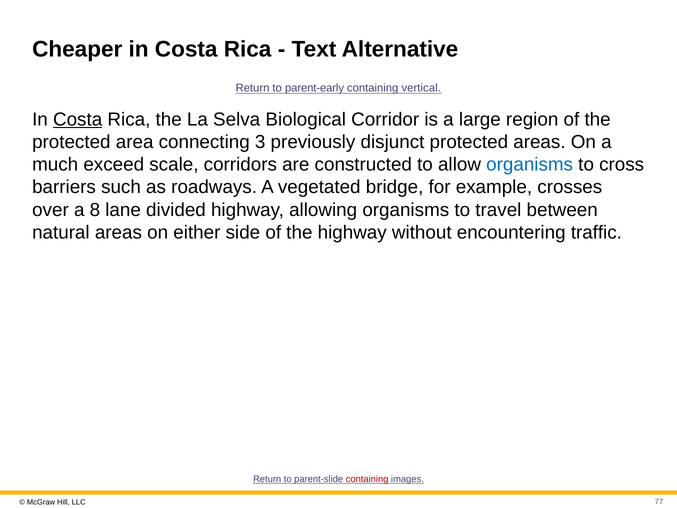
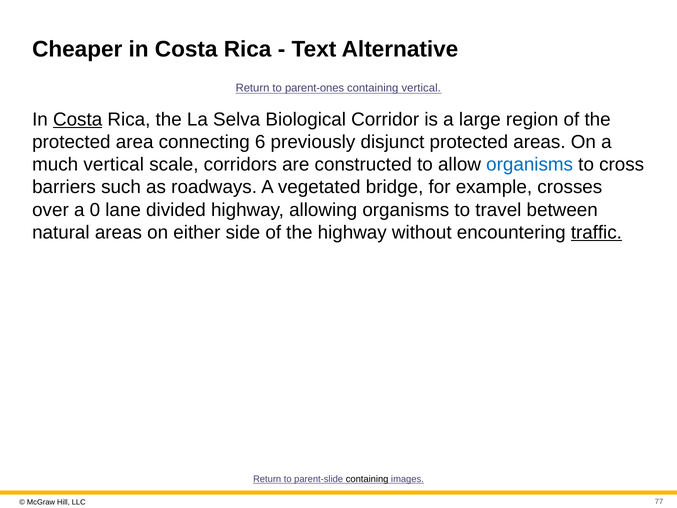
parent-early: parent-early -> parent-ones (315, 88)
3: 3 -> 6 (260, 142)
much exceed: exceed -> vertical (114, 165)
8: 8 -> 0 (95, 210)
traffic underline: none -> present (596, 232)
containing colour: red -> black (367, 479)
